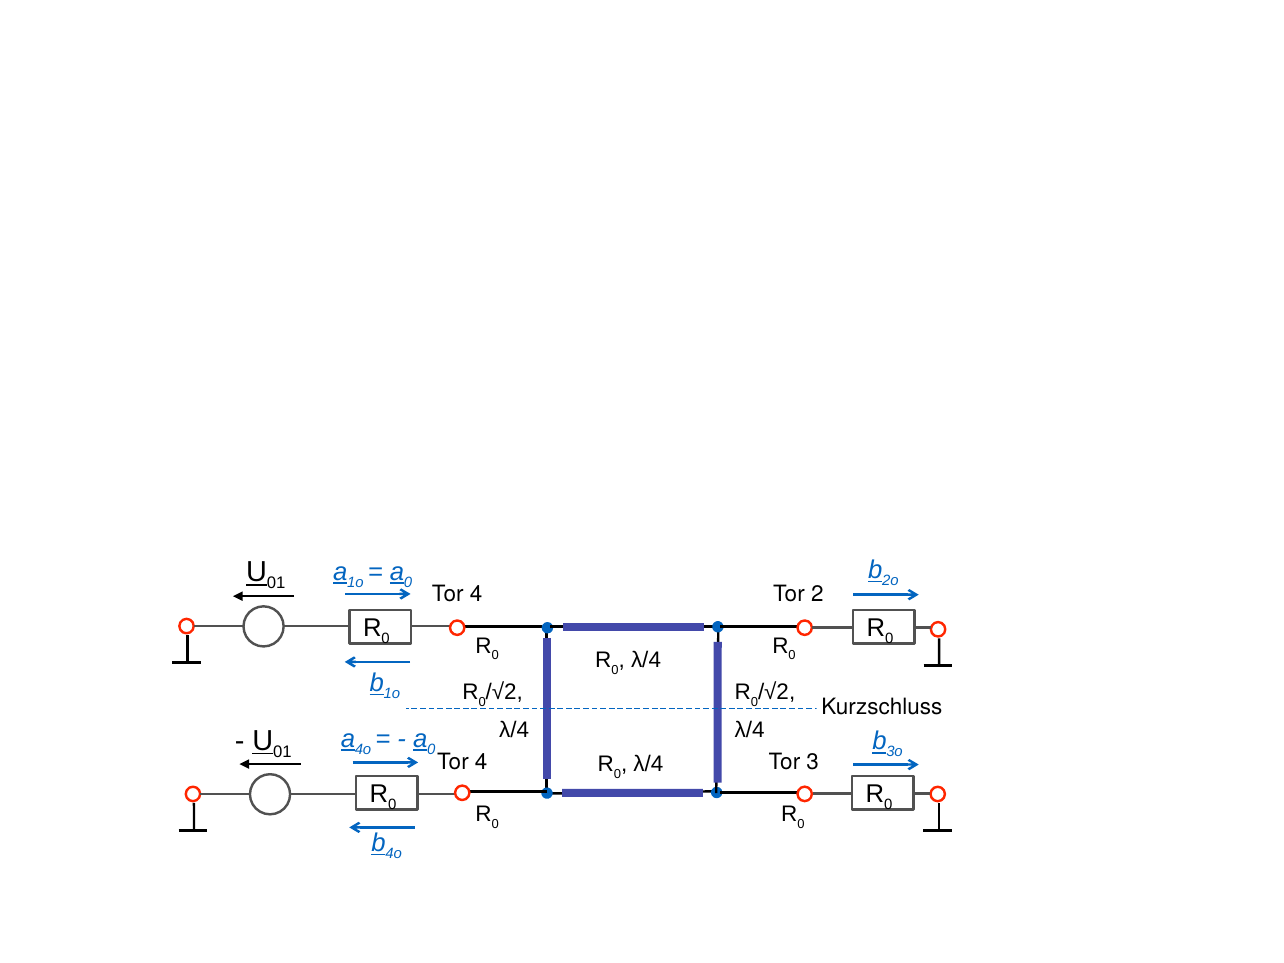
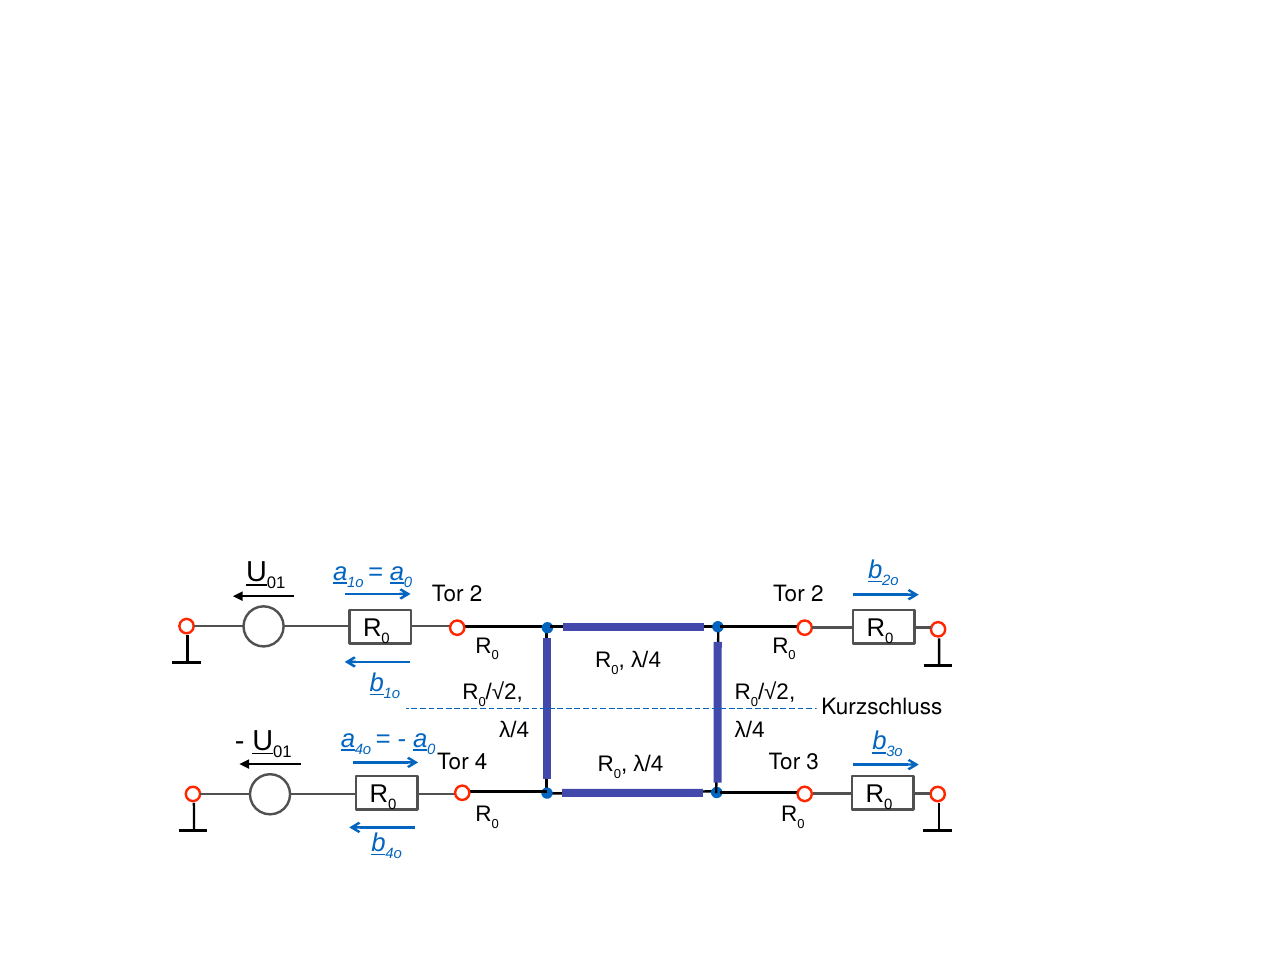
4: 4 -> 2 (476, 594)
